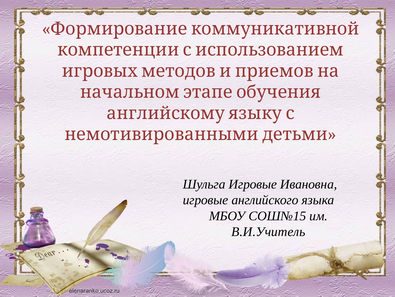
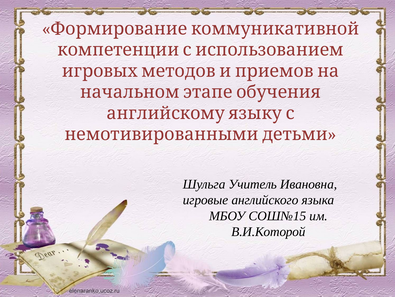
Шульга Игровые: Игровые -> Учитель (253, 184)
В.И.Учитель: В.И.Учитель -> В.И.Которой (268, 231)
